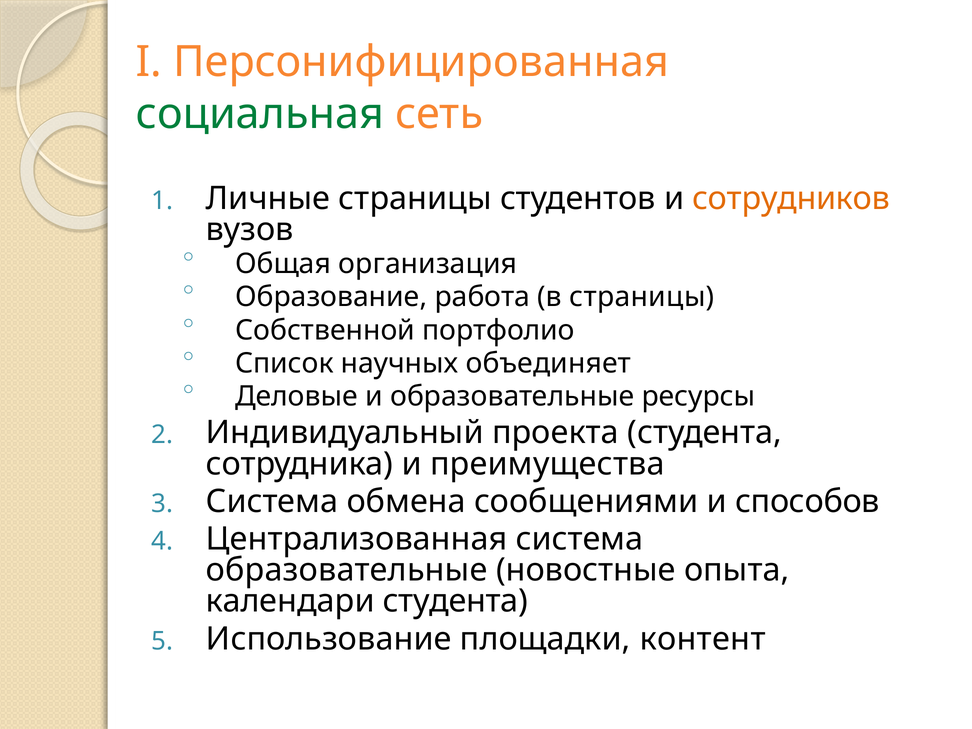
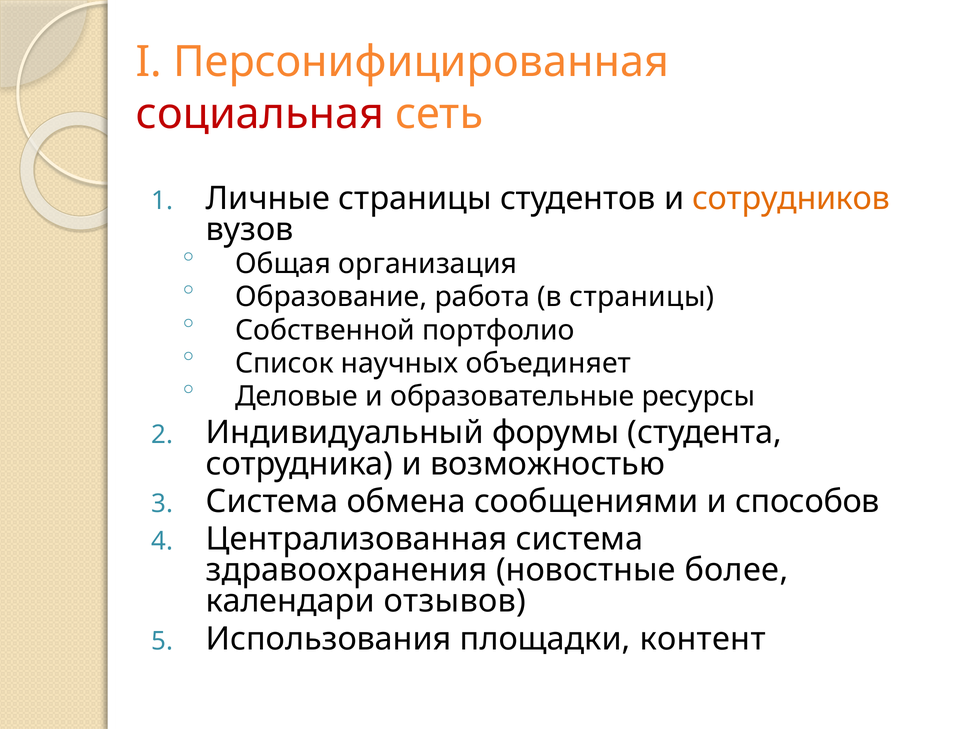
социальная colour: green -> red (260, 114)
проекта: проекта -> форумы (556, 433)
преимущества: преимущества -> возможностью (548, 464)
образовательные: образовательные -> здравоохранения (347, 570)
опыта: опыта -> более (737, 570)
календари студента: студента -> отзывов (455, 601)
Использование: Использование -> Использования (329, 639)
